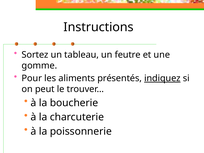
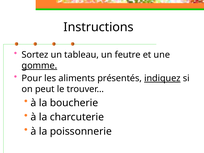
gomme underline: none -> present (39, 66)
